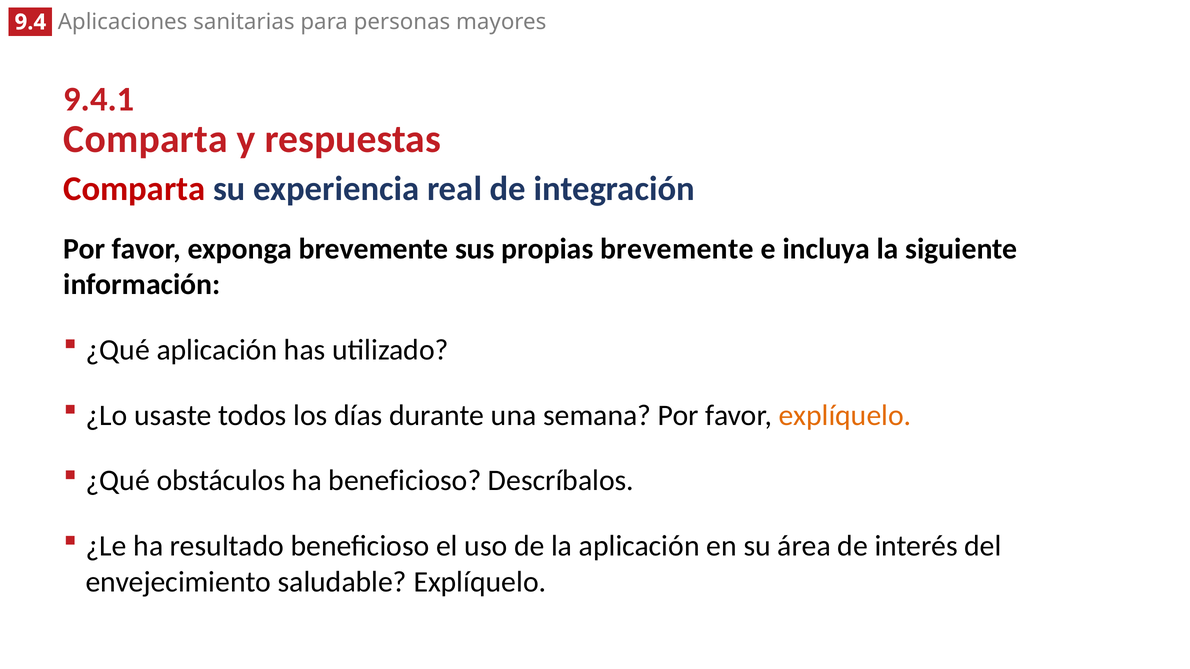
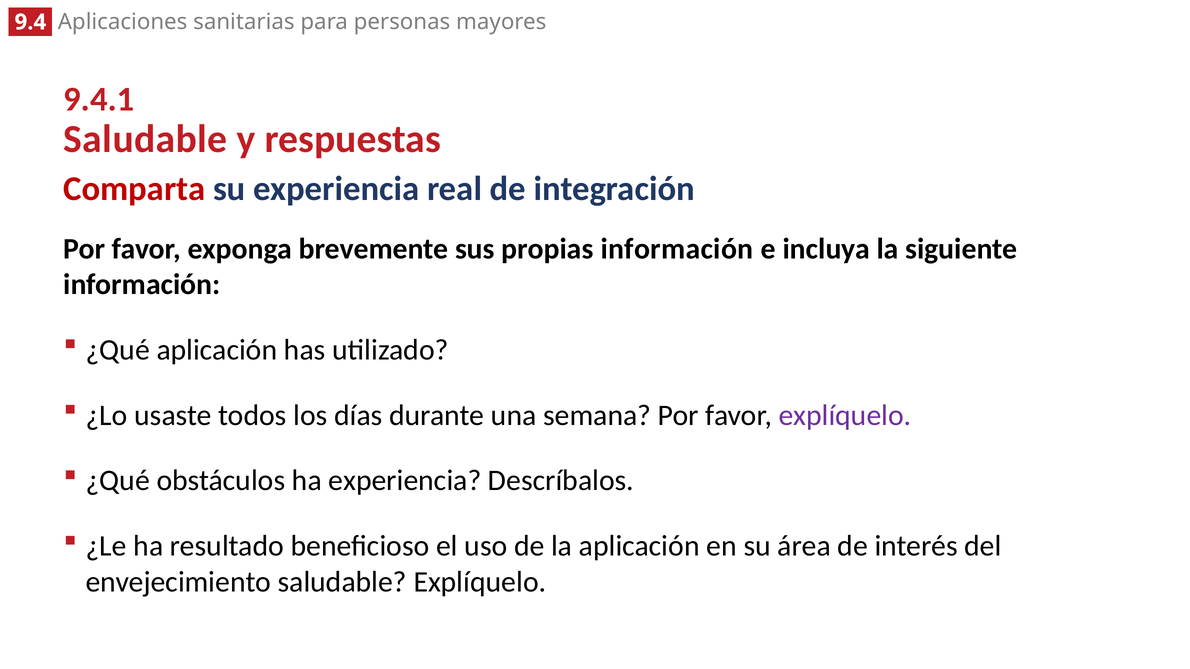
Comparta: Comparta -> Saludable (145, 139)
propias brevemente: brevemente -> información (677, 249)
explíquelo colour: orange -> purple (845, 415)
ha beneficioso: beneficioso -> experiencia (405, 481)
